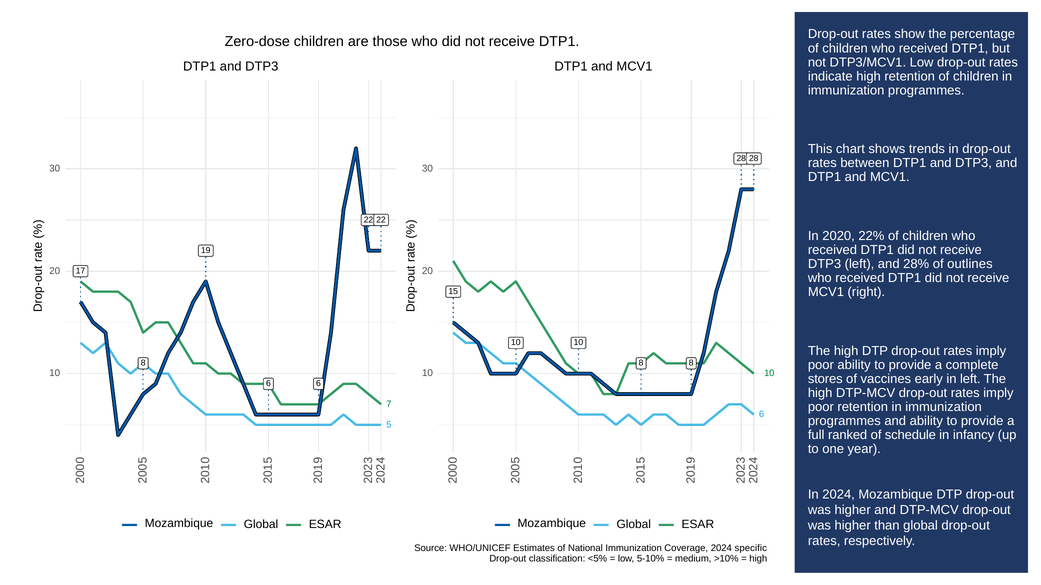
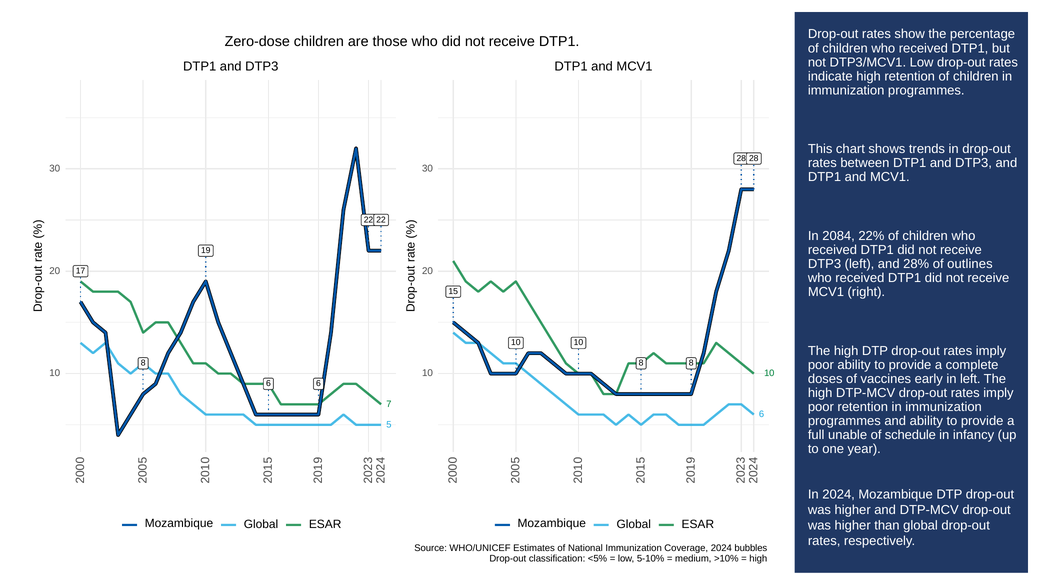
2020: 2020 -> 2084 (839, 236)
stores: stores -> doses (825, 379)
ranked: ranked -> unable (848, 435)
specific: specific -> bubbles (751, 549)
